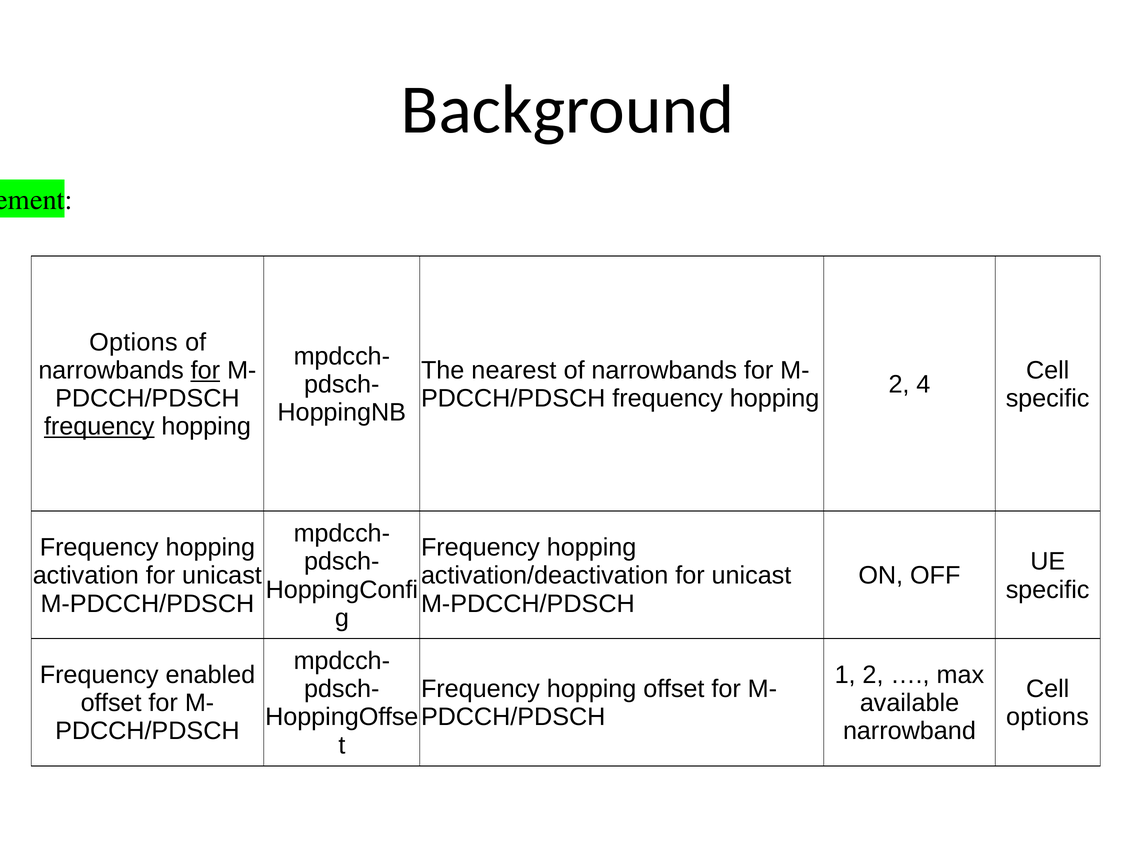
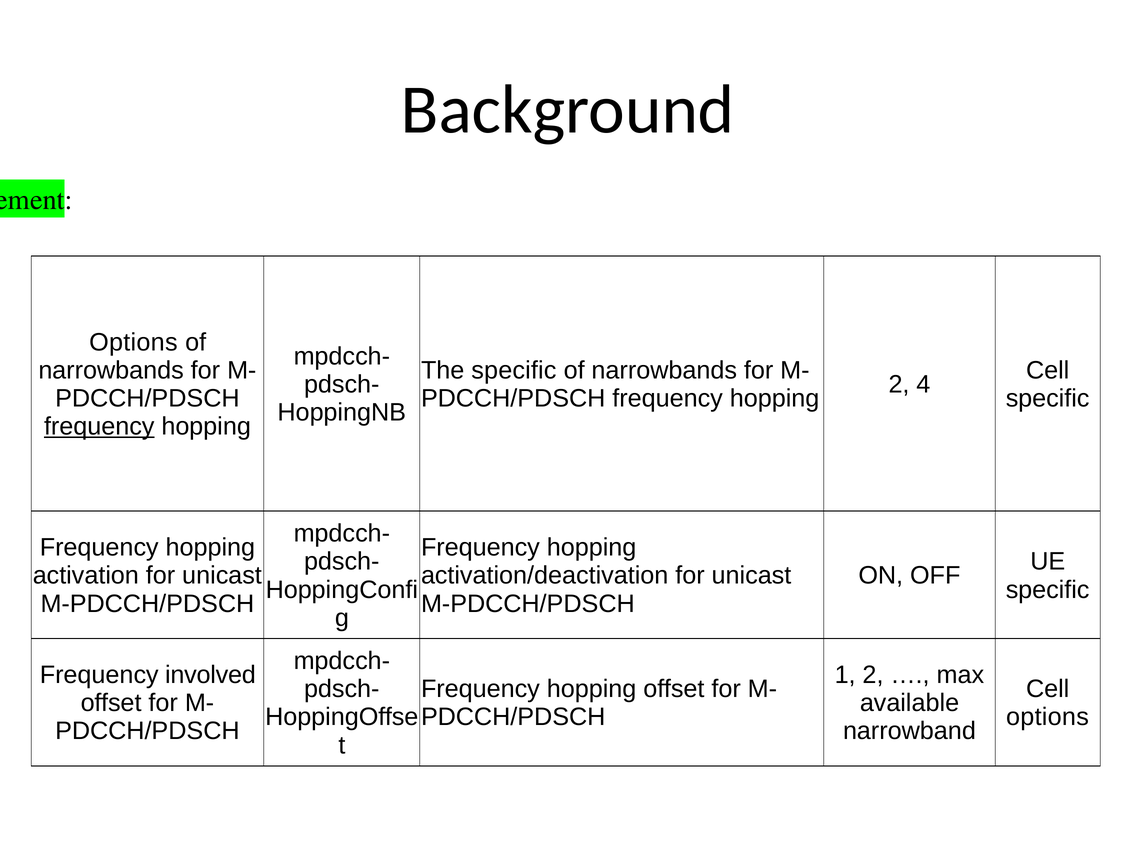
for underline: present -> none (205, 370)
The nearest: nearest -> specific (514, 370)
enabled: enabled -> involved (210, 675)
